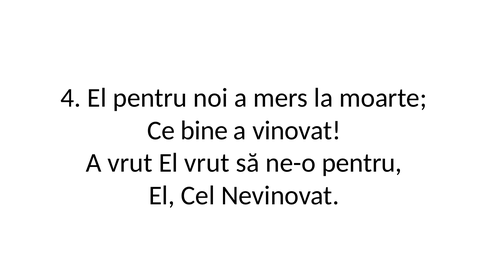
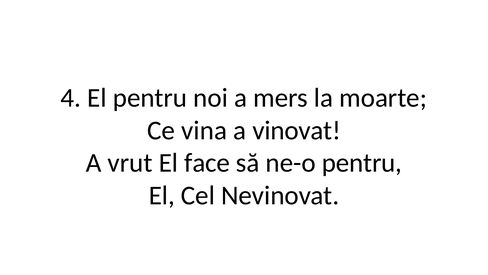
bine: bine -> vina (204, 130)
El vrut: vrut -> face (207, 163)
